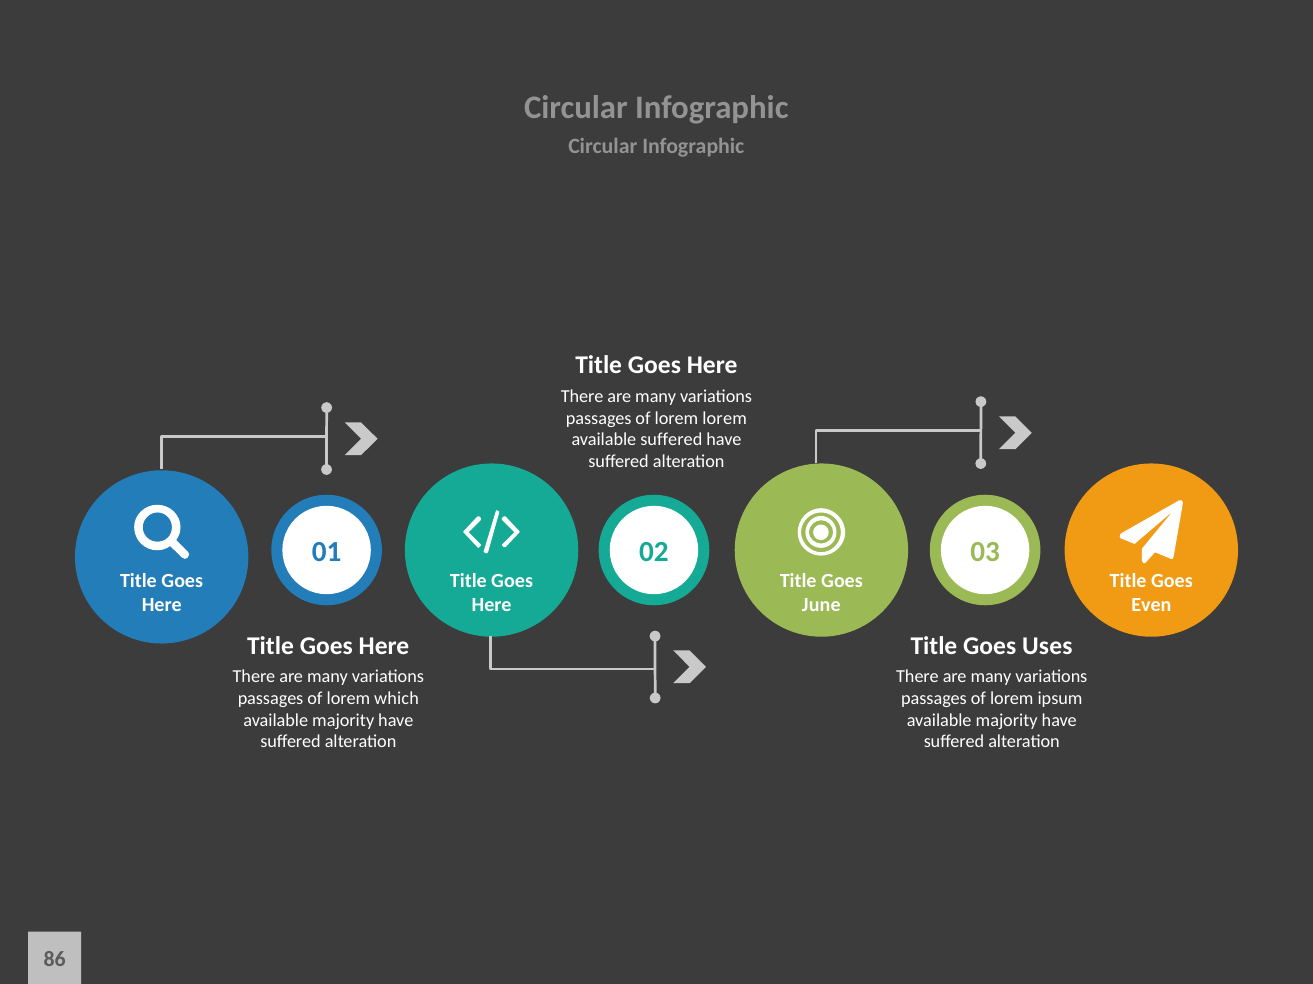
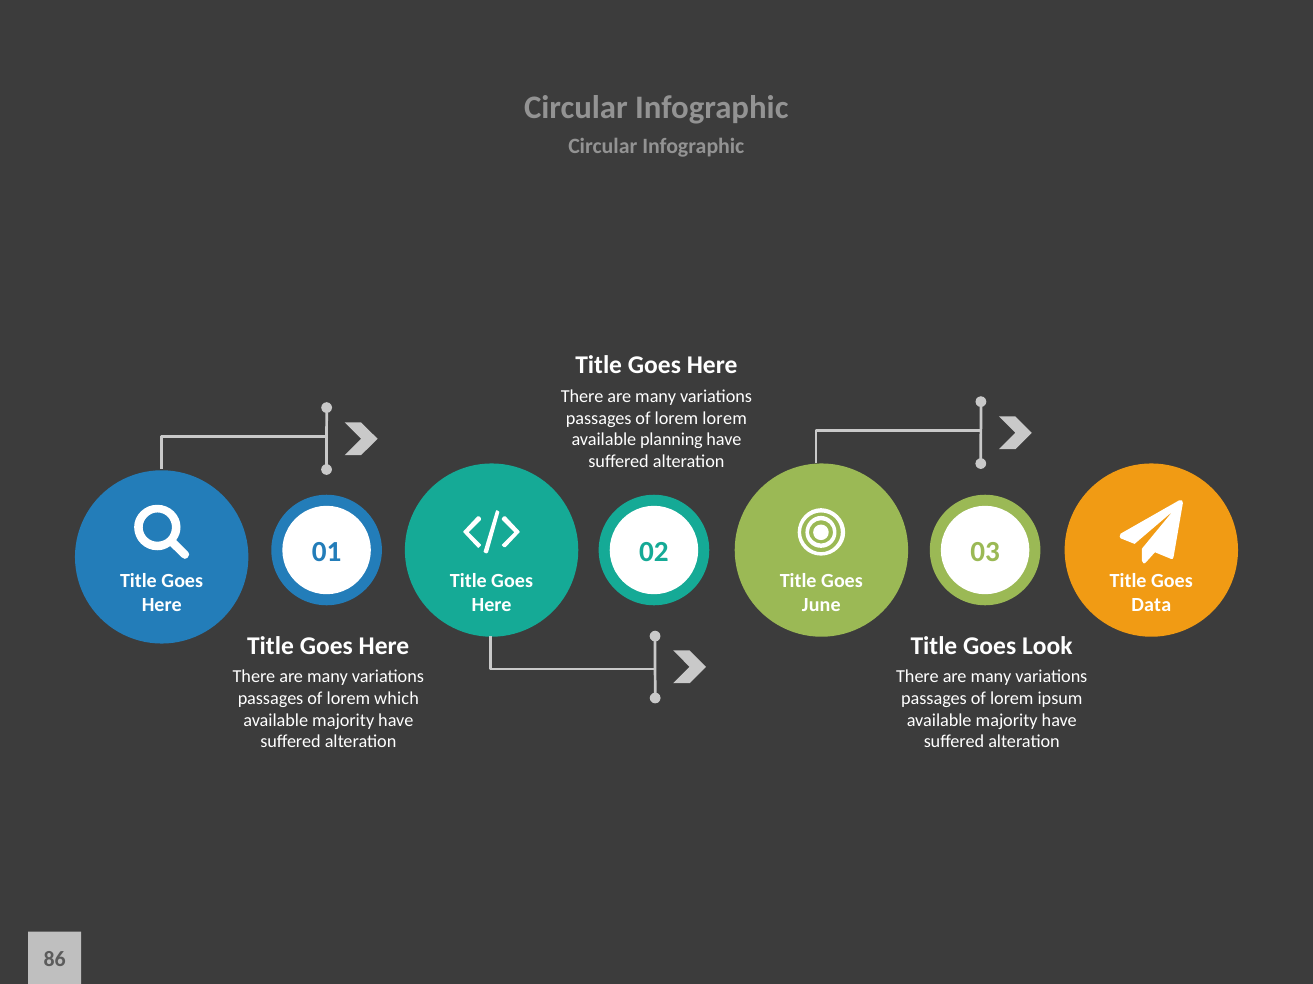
available suffered: suffered -> planning (671, 440)
Even: Even -> Data (1151, 605)
Uses: Uses -> Look (1047, 646)
